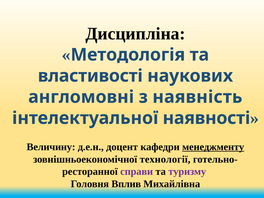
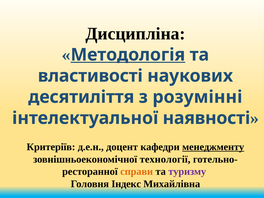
Методологія underline: none -> present (128, 55)
англомовні: англомовні -> десятиліття (81, 97)
наявність: наявність -> розумінні (197, 97)
Величину: Величину -> Критеріїв (51, 147)
справи colour: purple -> orange (137, 172)
Вплив: Вплив -> Індекс (126, 184)
